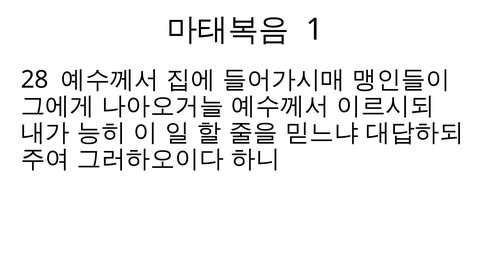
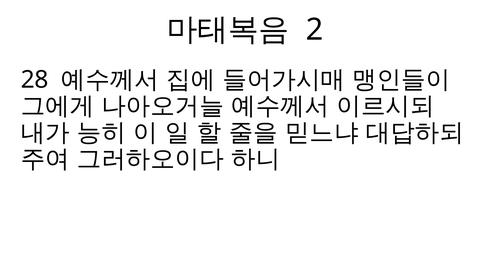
1: 1 -> 2 (314, 30)
